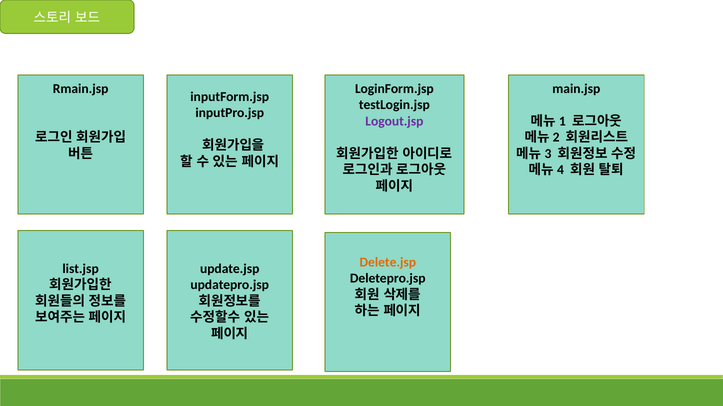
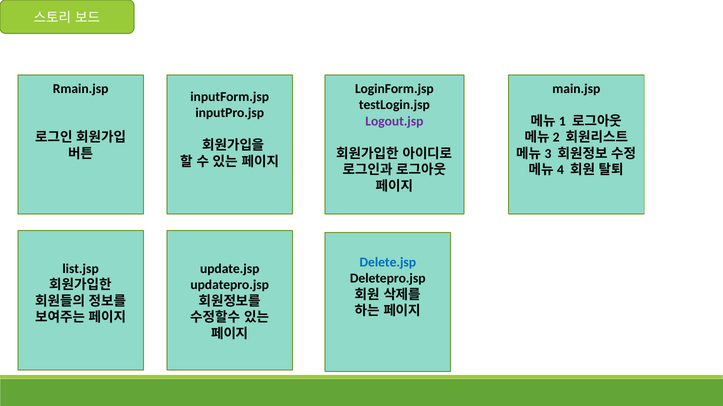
Delete.jsp colour: orange -> blue (388, 263)
